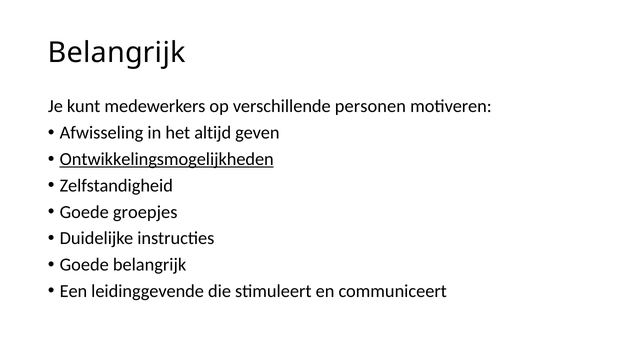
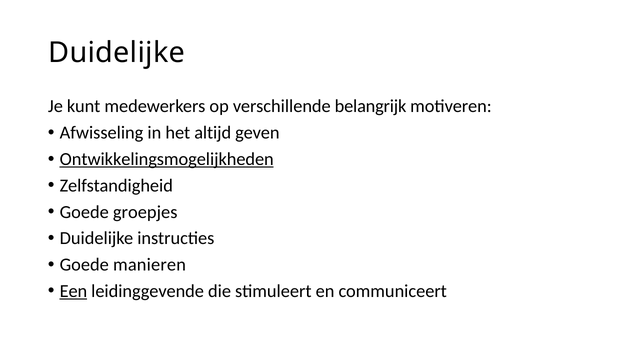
Belangrijk: Belangrijk -> Duidelijke (117, 53)
personen: personen -> belangrijk (371, 106)
Goede belangrijk: belangrijk -> manieren (149, 265)
Een underline: none -> present (73, 291)
